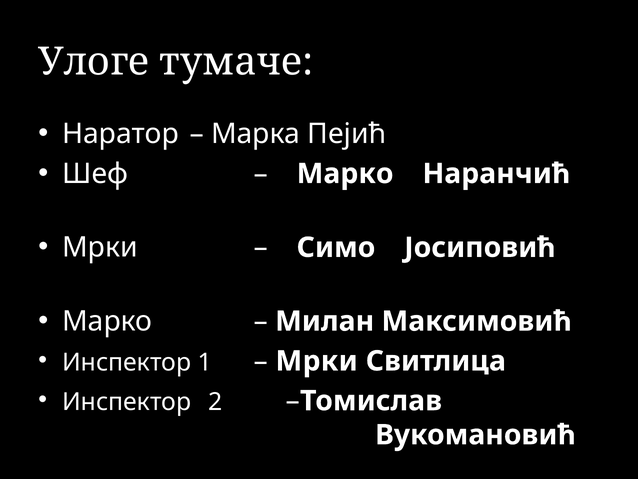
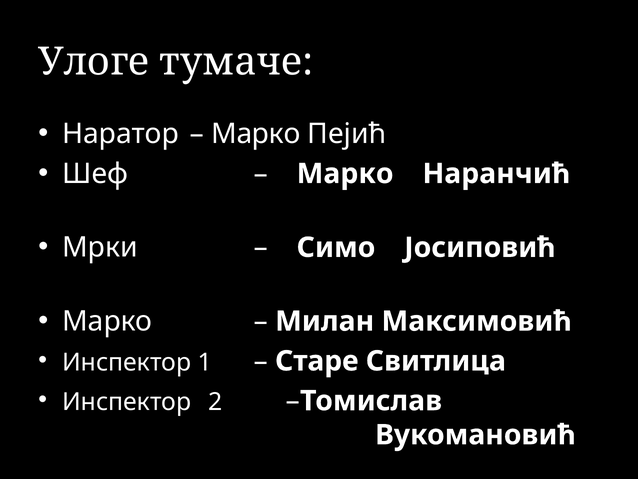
Марка: Марка -> Марко (256, 134)
Мрки: Мрки -> Старе (317, 361)
